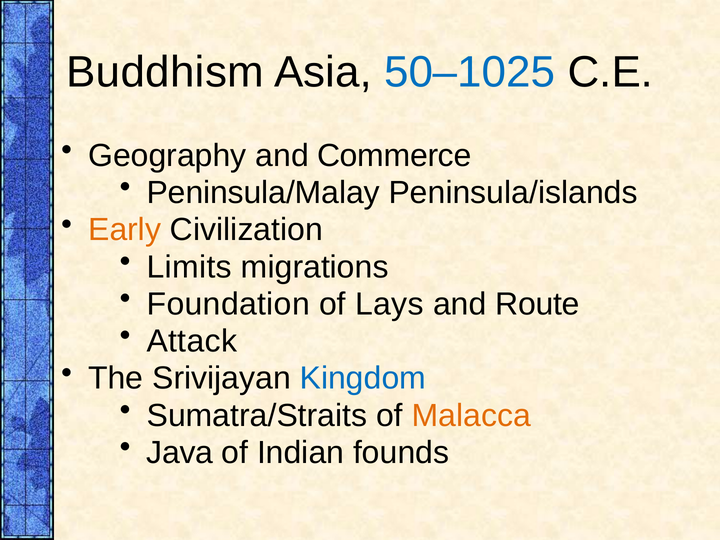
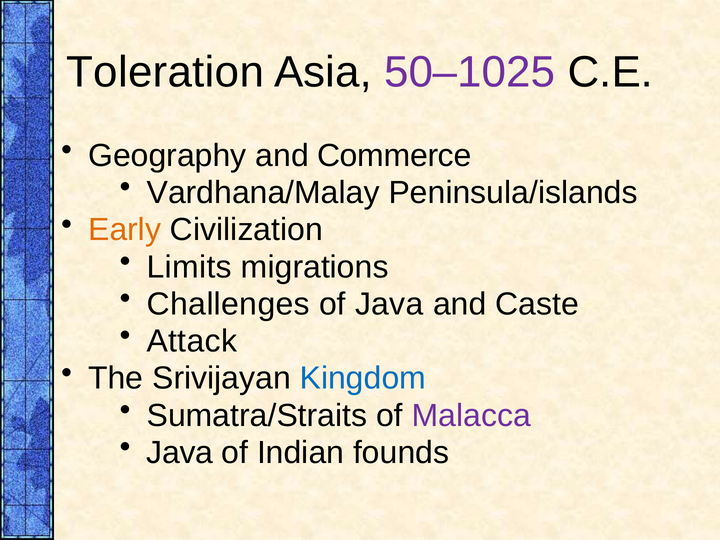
Buddhism: Buddhism -> Toleration (165, 72)
50–1025 colour: blue -> purple (470, 72)
Peninsula/Malay: Peninsula/Malay -> Vardhana/Malay (263, 193)
Foundation: Foundation -> Challenges (228, 304)
of Lays: Lays -> Java (389, 304)
Route: Route -> Caste (537, 304)
Malacca colour: orange -> purple (471, 416)
